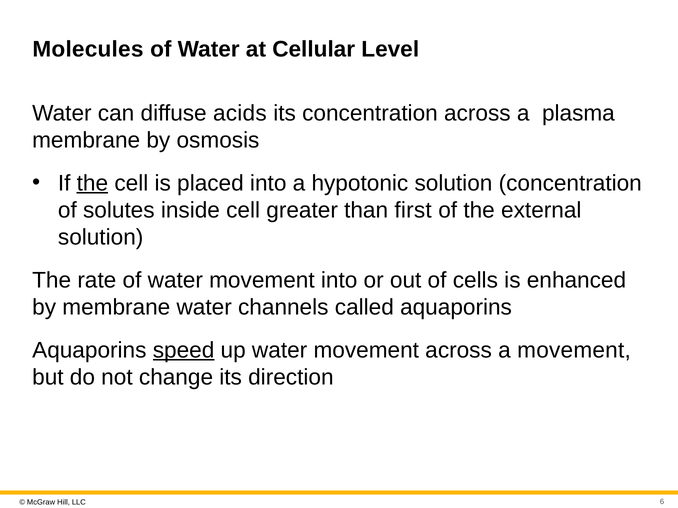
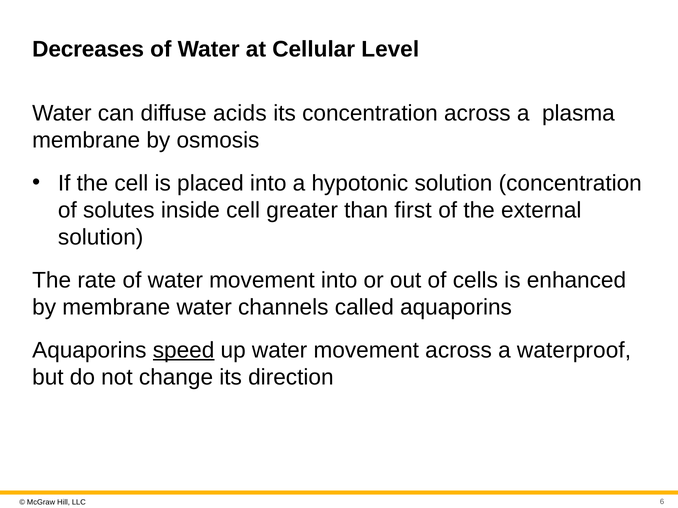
Molecules: Molecules -> Decreases (88, 49)
the underline: present -> none (92, 183)
a movement: movement -> waterproof (574, 350)
